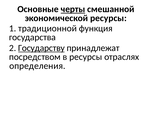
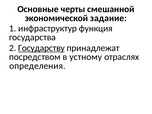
черты underline: present -> none (73, 9)
экономической ресурсы: ресурсы -> задание (108, 18)
традиционной: традиционной -> инфраструктур (48, 28)
в ресурсы: ресурсы -> устному (86, 57)
